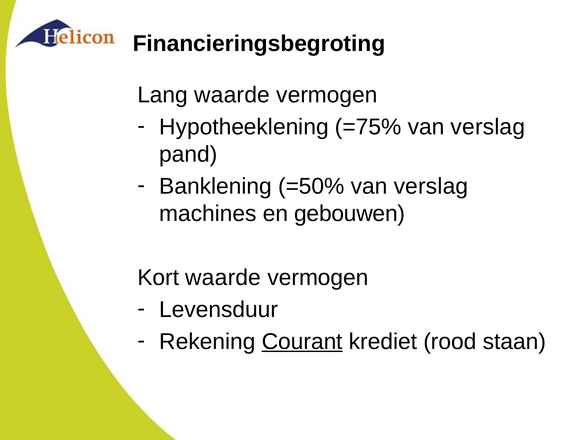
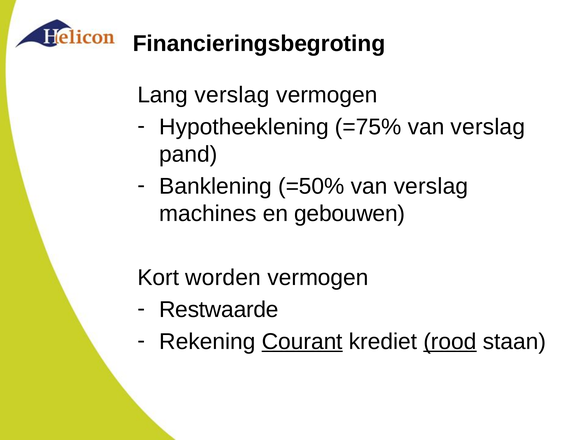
Lang waarde: waarde -> verslag (232, 95)
Kort waarde: waarde -> worden (223, 277)
Levensduur: Levensduur -> Restwaarde (219, 309)
rood underline: none -> present (450, 341)
